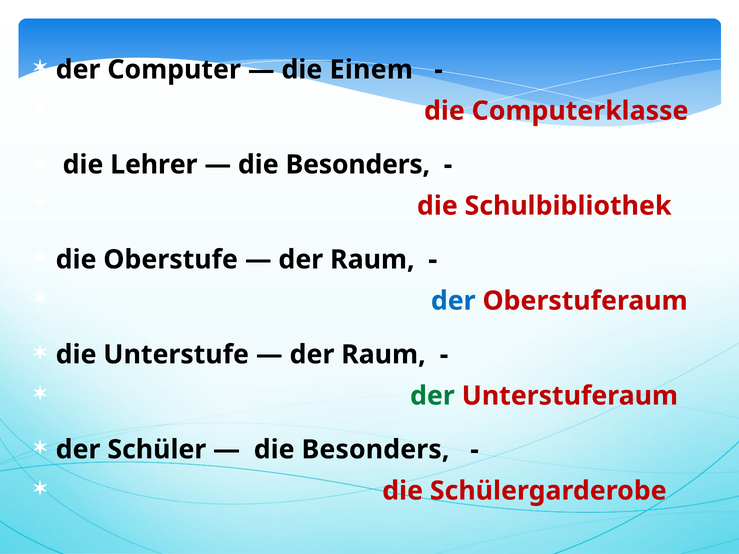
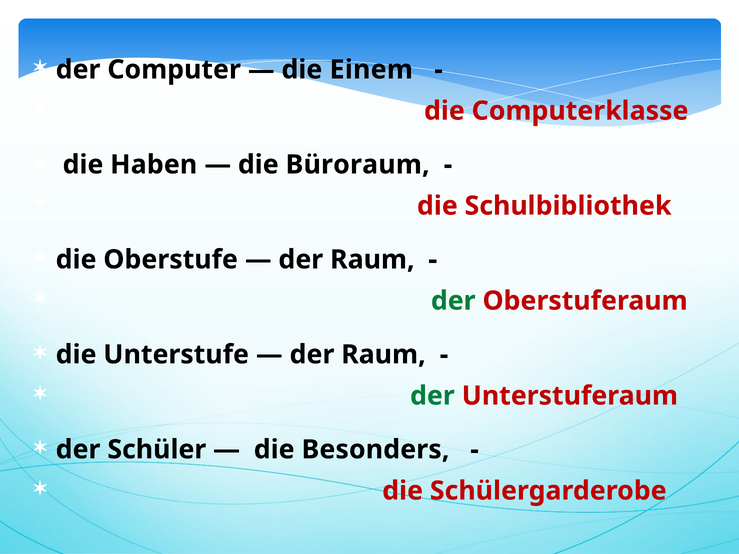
Lehrer: Lehrer -> Haben (154, 165)
Besonders: Besonders -> Büroraum (358, 165)
der colour: blue -> green (453, 301)
